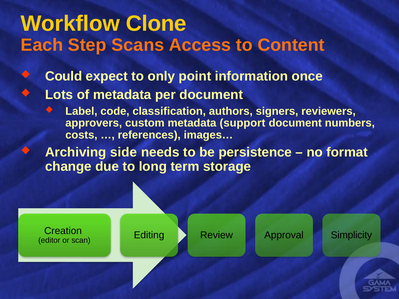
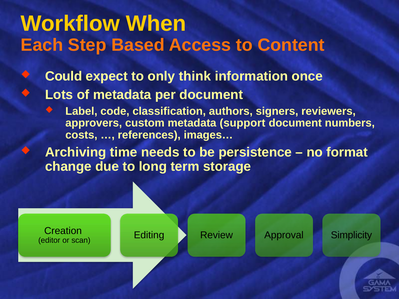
Clone: Clone -> When (156, 24)
Scans: Scans -> Based (138, 45)
point: point -> think (195, 76)
side: side -> time (124, 152)
